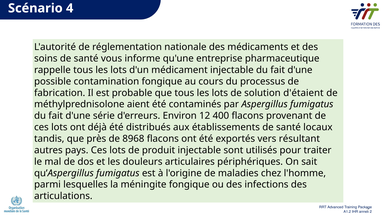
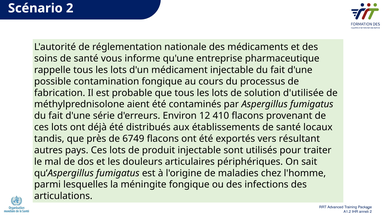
Scénario 4: 4 -> 2 (70, 8)
d'étaient: d'étaient -> d'utilisée (303, 93)
400: 400 -> 410 (221, 116)
8968: 8968 -> 6749 (133, 139)
